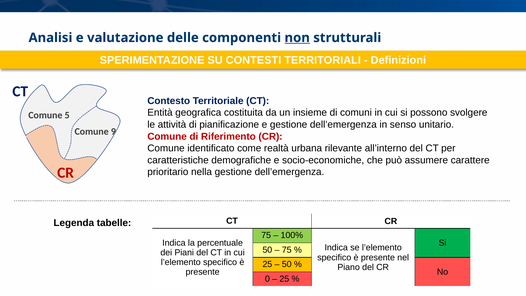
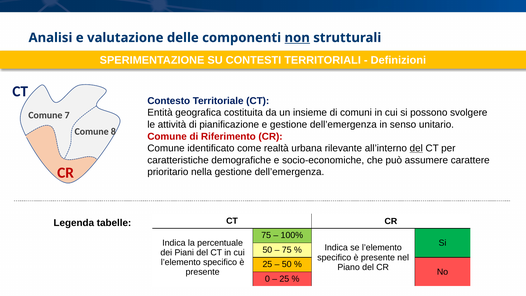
5: 5 -> 7 (67, 115)
9: 9 -> 8 (113, 131)
del underline: none -> present (416, 148)
